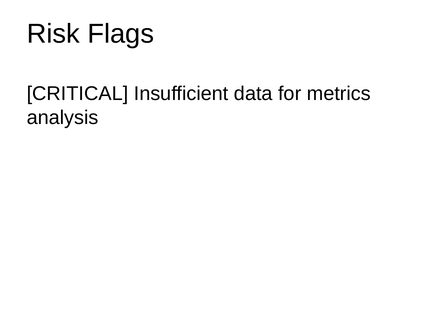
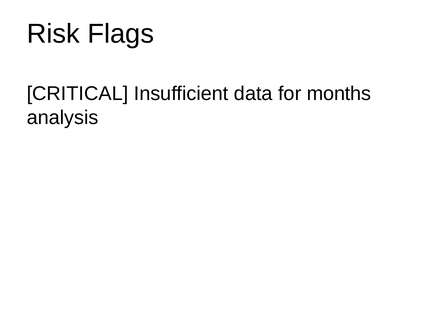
metrics: metrics -> months (339, 94)
